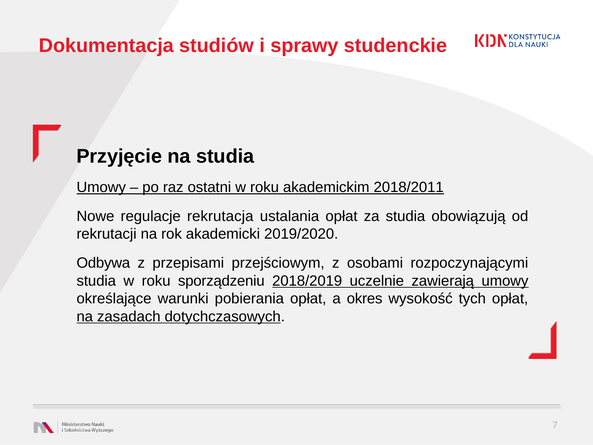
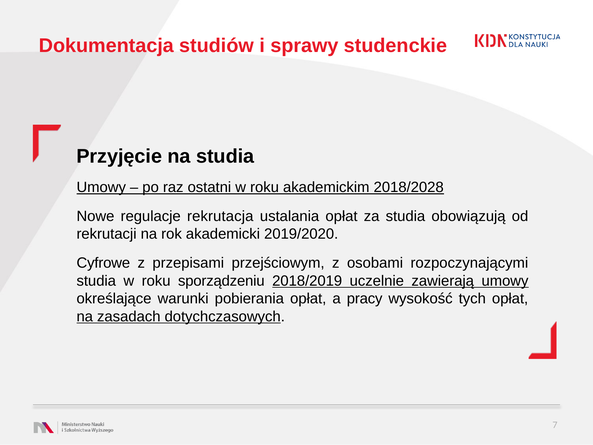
2018/2011: 2018/2011 -> 2018/2028 (409, 187)
Odbywa: Odbywa -> Cyfrowe (103, 263)
okres: okres -> pracy (365, 298)
